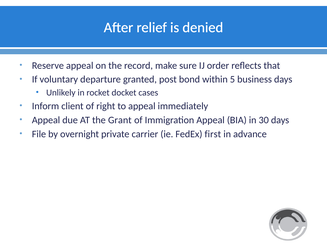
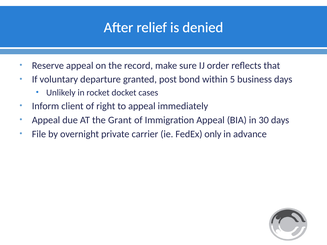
first: first -> only (213, 134)
